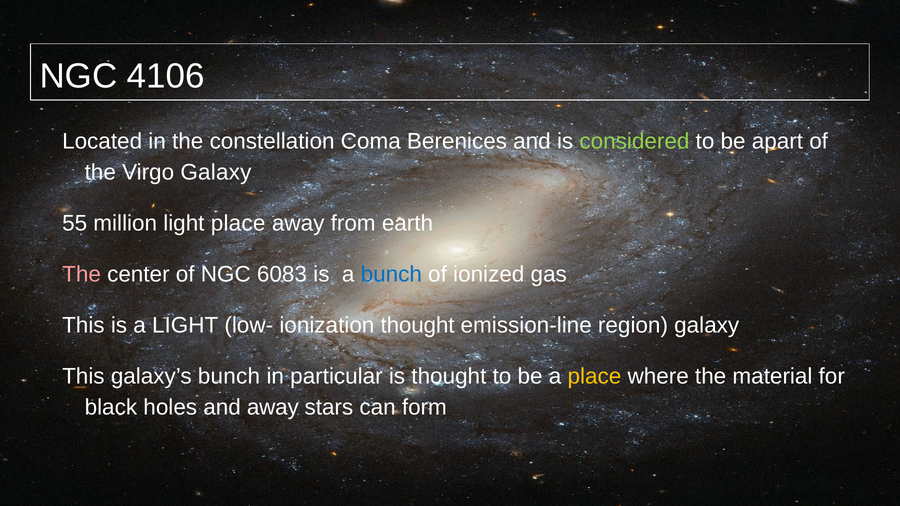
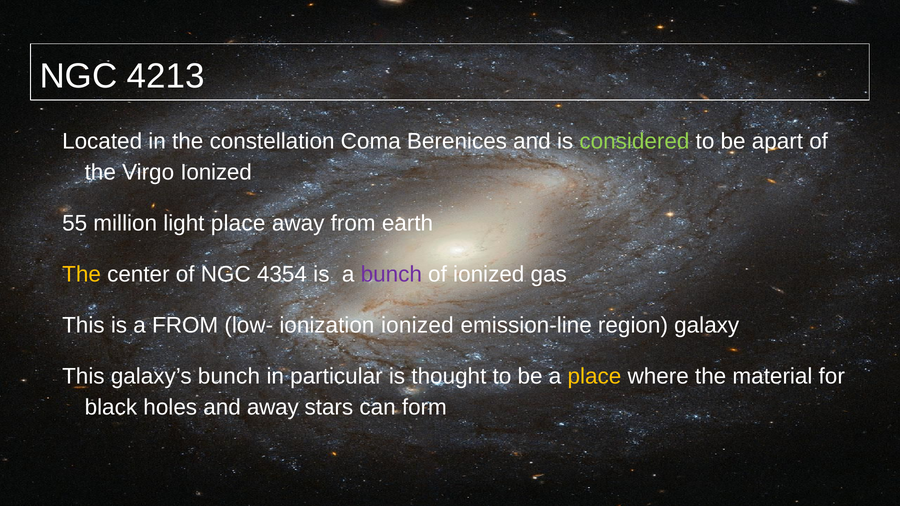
4106: 4106 -> 4213 (166, 76)
Virgo Galaxy: Galaxy -> Ionized (216, 173)
The colour: pink -> yellow (82, 275)
6083: 6083 -> 4354 (282, 275)
bunch colour: blue -> purple (391, 275)
a LIGHT: LIGHT -> FROM (185, 326)
ionization thought: thought -> ionized (417, 326)
